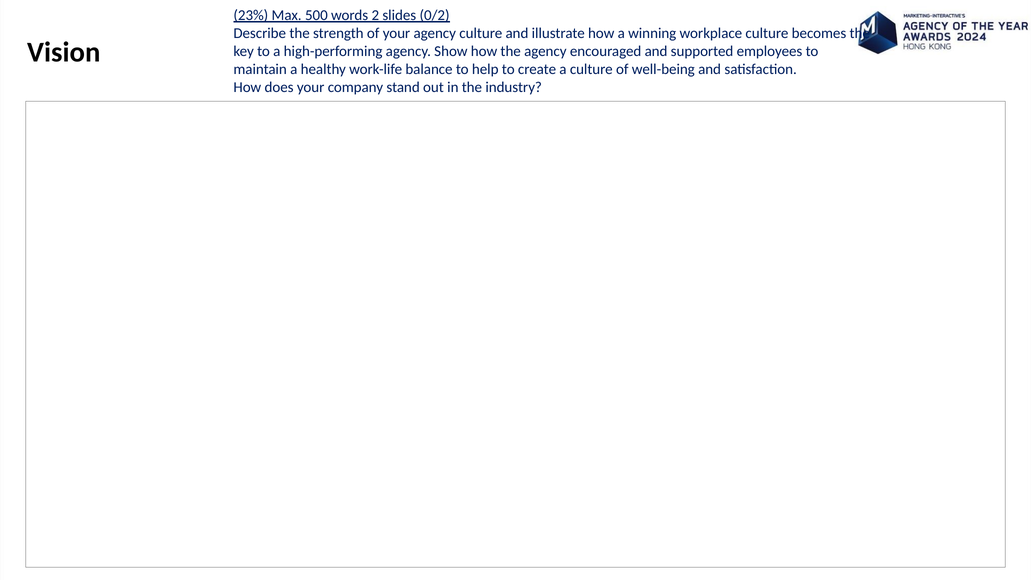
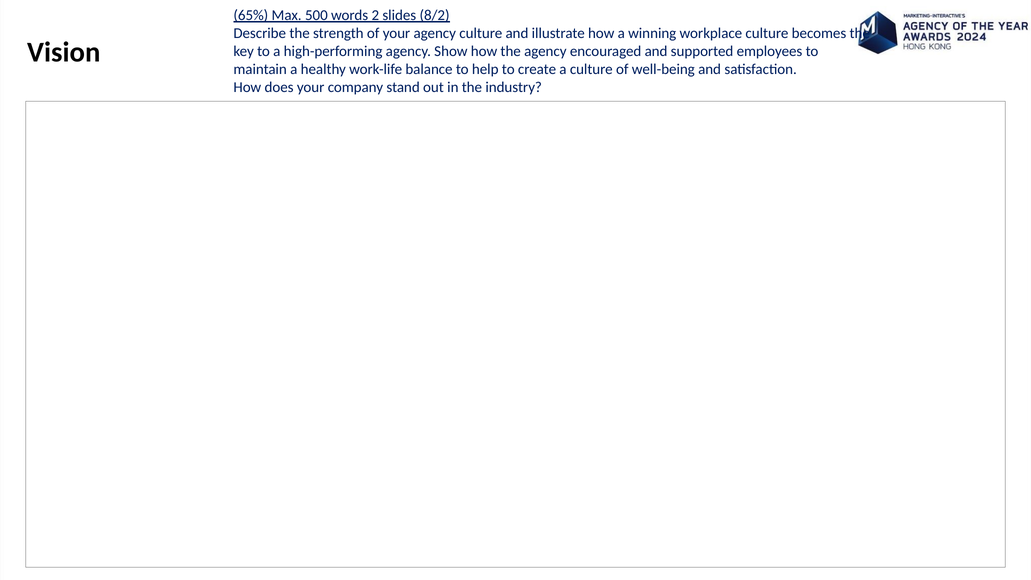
23%: 23% -> 65% (251, 15)
0/2: 0/2 -> 8/2 (435, 15)
